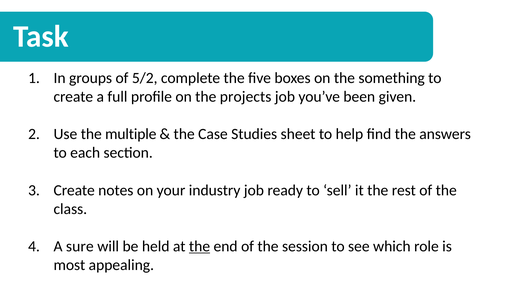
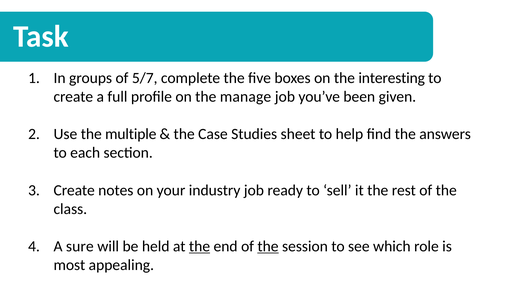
5/2: 5/2 -> 5/7 (145, 78)
something: something -> interesting (392, 78)
projects: projects -> manage (246, 96)
the underline: none -> present (268, 246)
